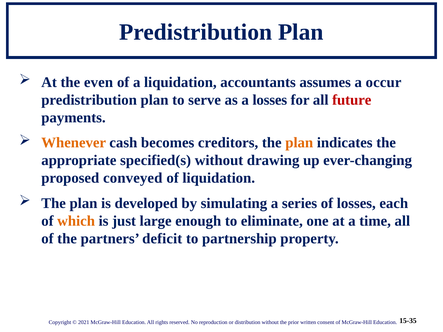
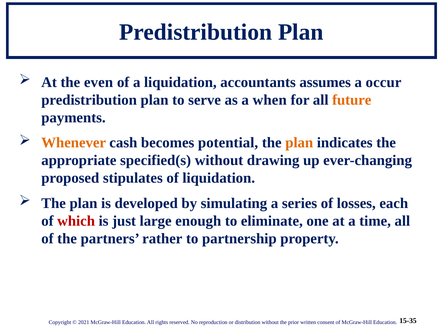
a losses: losses -> when (270, 100)
future colour: red -> orange (352, 100)
creditors: creditors -> potential (228, 143)
conveyed: conveyed -> stipulates (133, 178)
which colour: orange -> red (76, 221)
deficit: deficit -> rather (162, 239)
